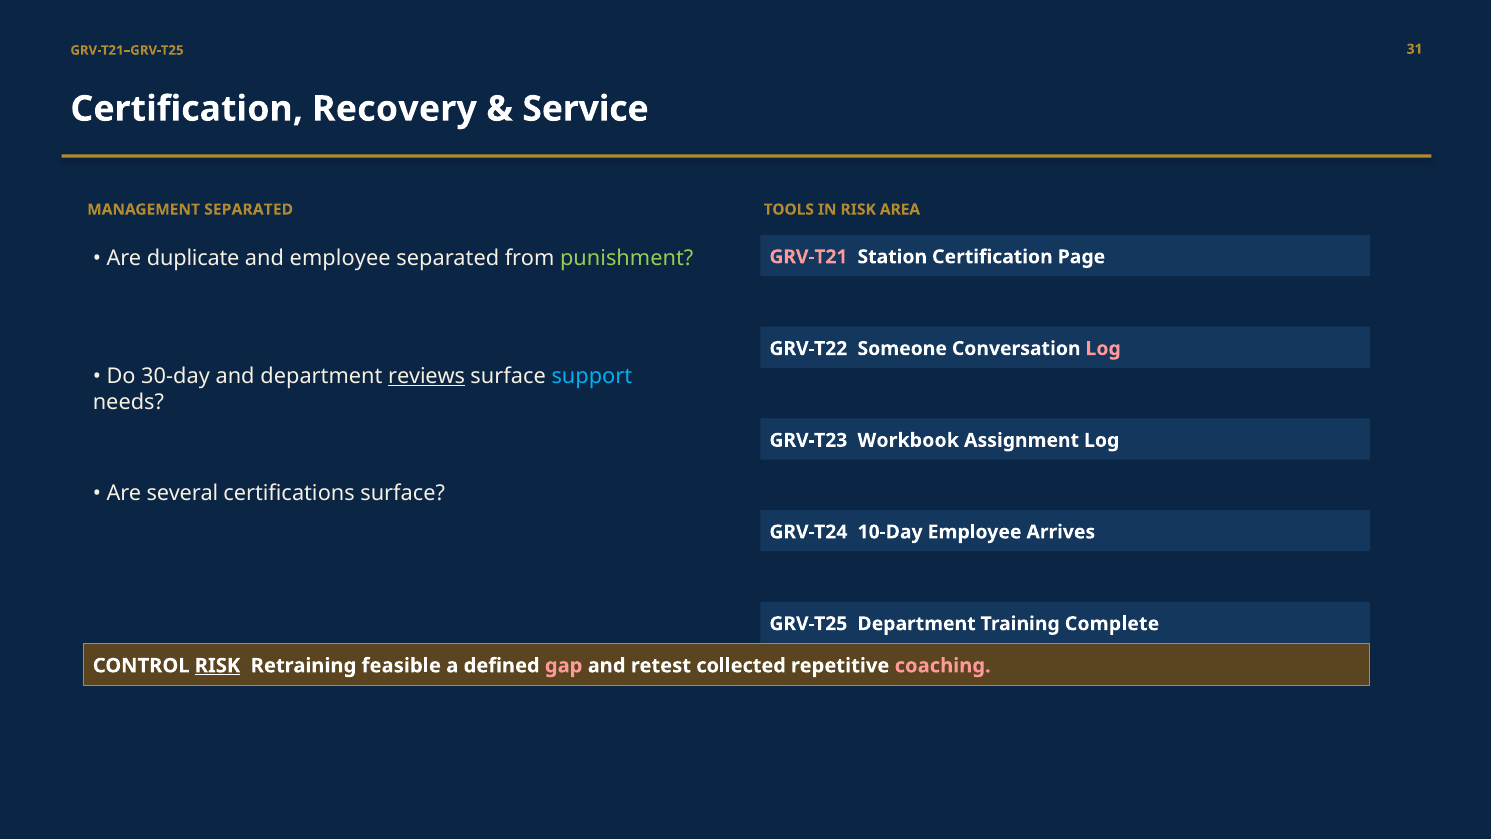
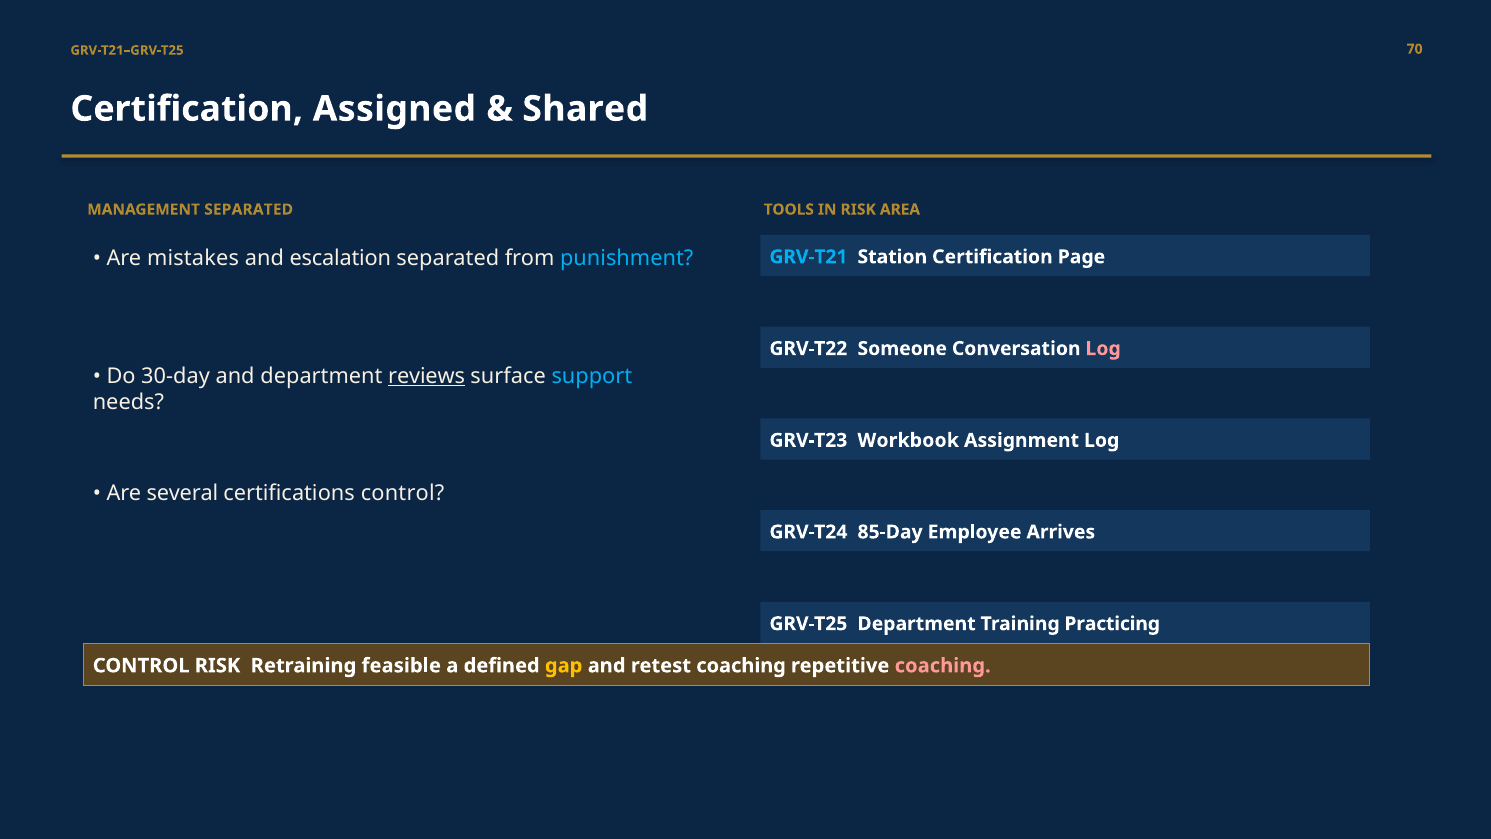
31: 31 -> 70 (1415, 49)
Recovery: Recovery -> Assigned (394, 109)
Service: Service -> Shared (585, 109)
duplicate: duplicate -> mistakes (193, 258)
and employee: employee -> escalation (340, 258)
punishment colour: light green -> light blue (627, 258)
GRV-T21 colour: pink -> light blue (808, 257)
certifications surface: surface -> control (403, 493)
10-Day: 10-Day -> 85-Day (890, 532)
Complete: Complete -> Practicing (1112, 624)
RISK underline: present -> none (218, 665)
gap colour: pink -> yellow (564, 665)
retest collected: collected -> coaching (741, 665)
